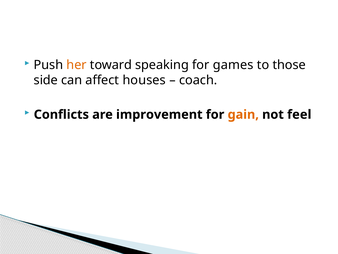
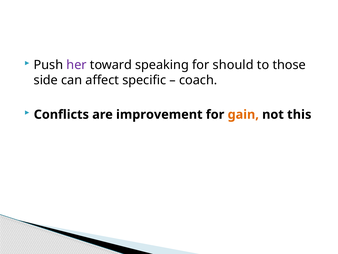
her colour: orange -> purple (77, 65)
games: games -> should (233, 65)
houses: houses -> specific (144, 80)
feel: feel -> this (299, 114)
